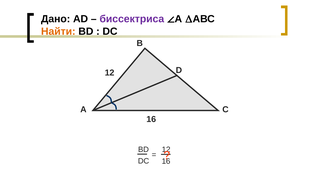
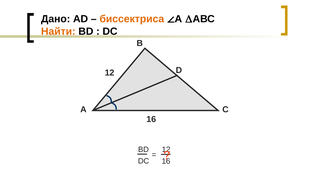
биссектриса colour: purple -> orange (132, 19)
